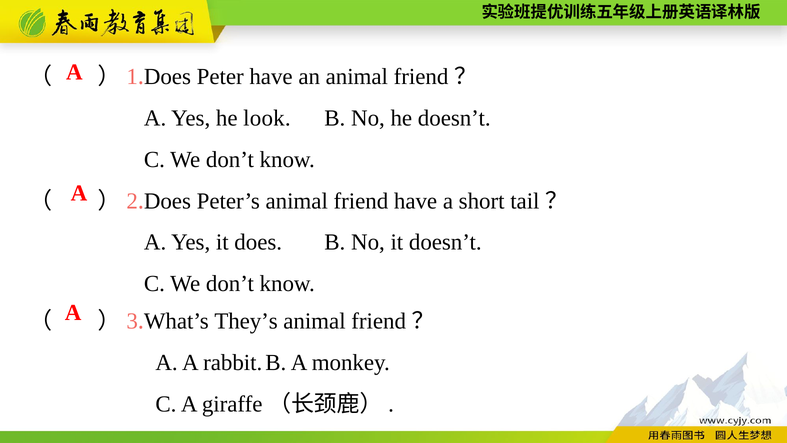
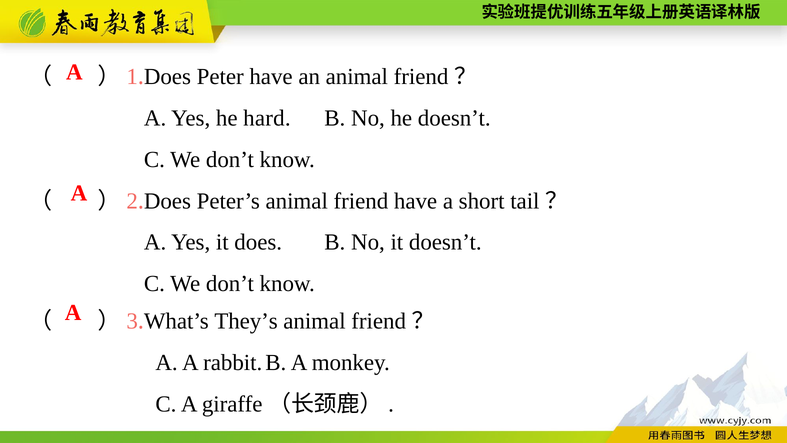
look: look -> hard (267, 118)
